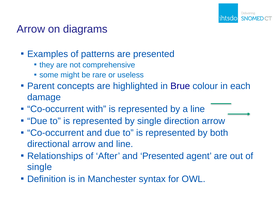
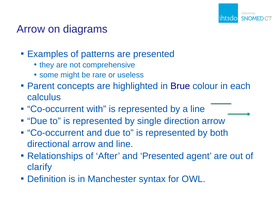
damage: damage -> calculus (44, 97)
single: single -> clarify (40, 167)
